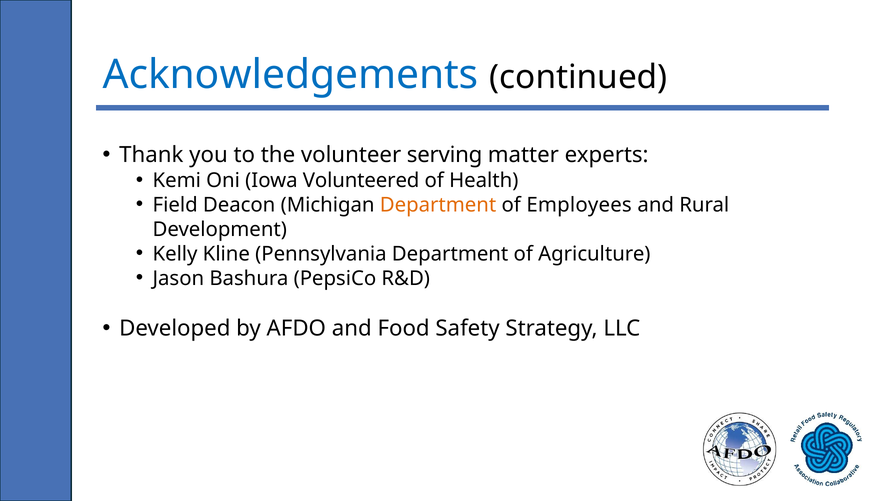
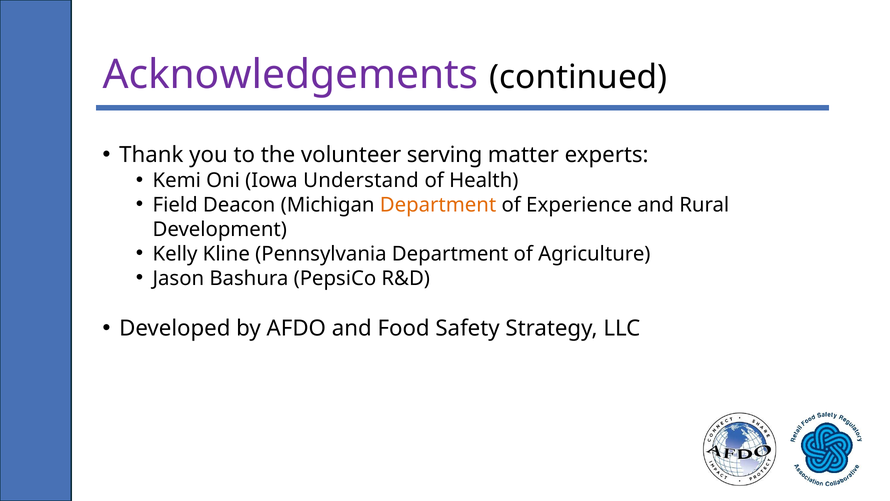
Acknowledgements colour: blue -> purple (290, 75)
Volunteered: Volunteered -> Understand (361, 180)
Employees: Employees -> Experience (579, 205)
